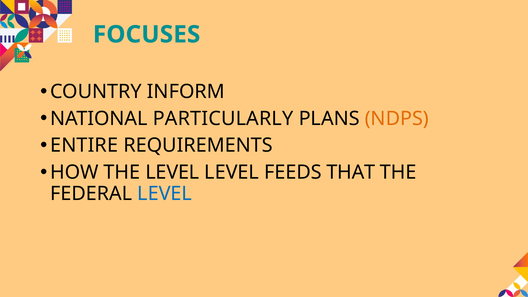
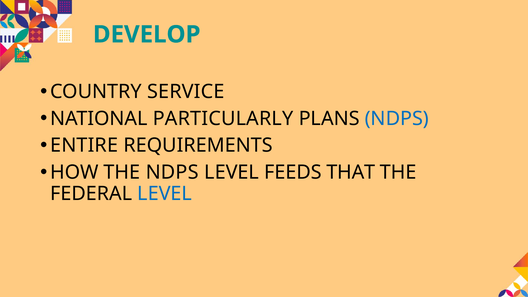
FOCUSES: FOCUSES -> DEVELOP (147, 34)
INFORM: INFORM -> SERVICE (186, 92)
NDPS colour: orange -> blue (397, 119)
THE LEVEL: LEVEL -> NDPS (172, 172)
